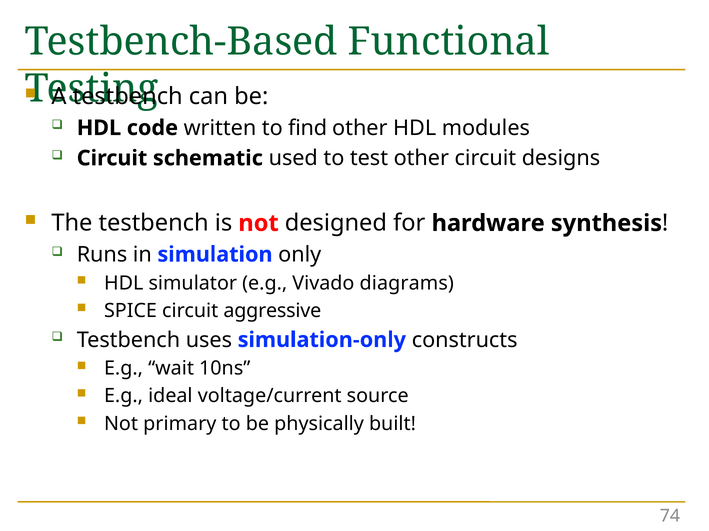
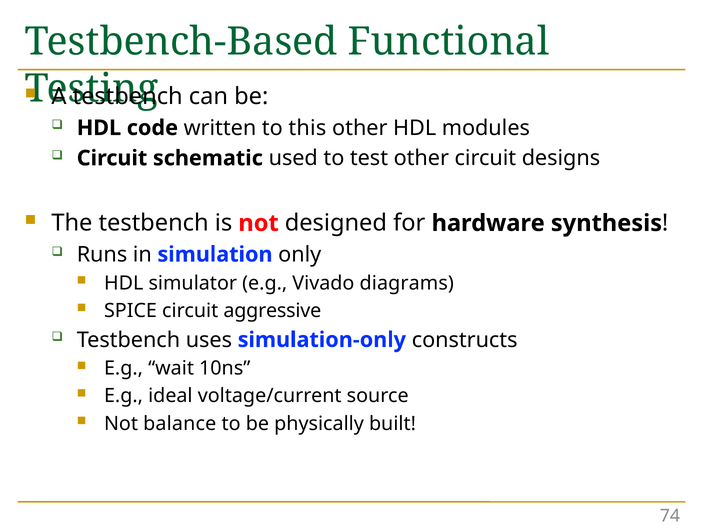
find: find -> this (307, 128)
primary: primary -> balance (180, 424)
